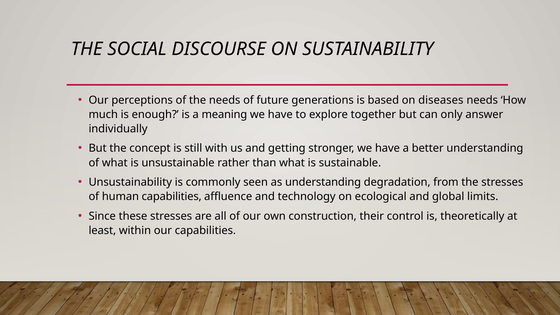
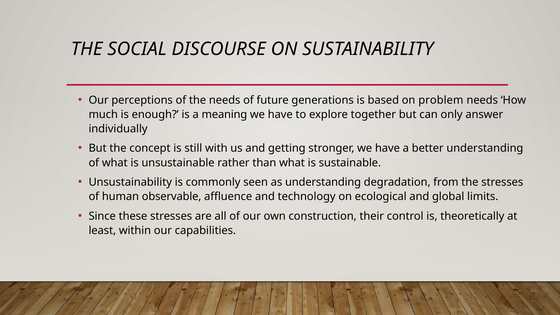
diseases: diseases -> problem (441, 100)
human capabilities: capabilities -> observable (172, 197)
